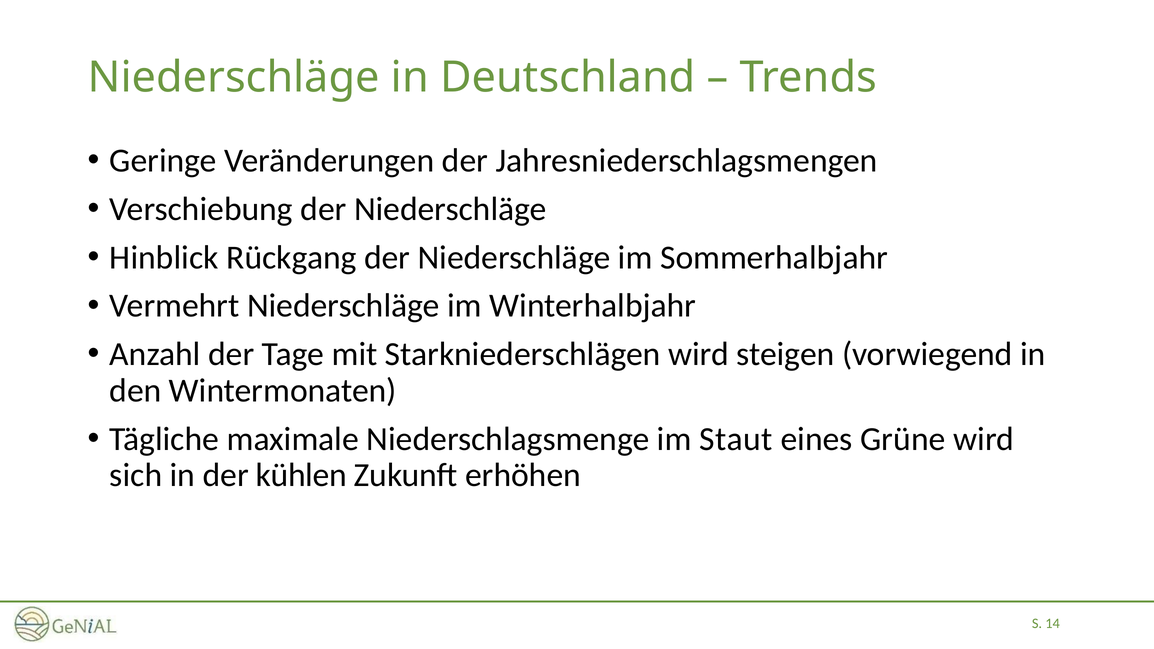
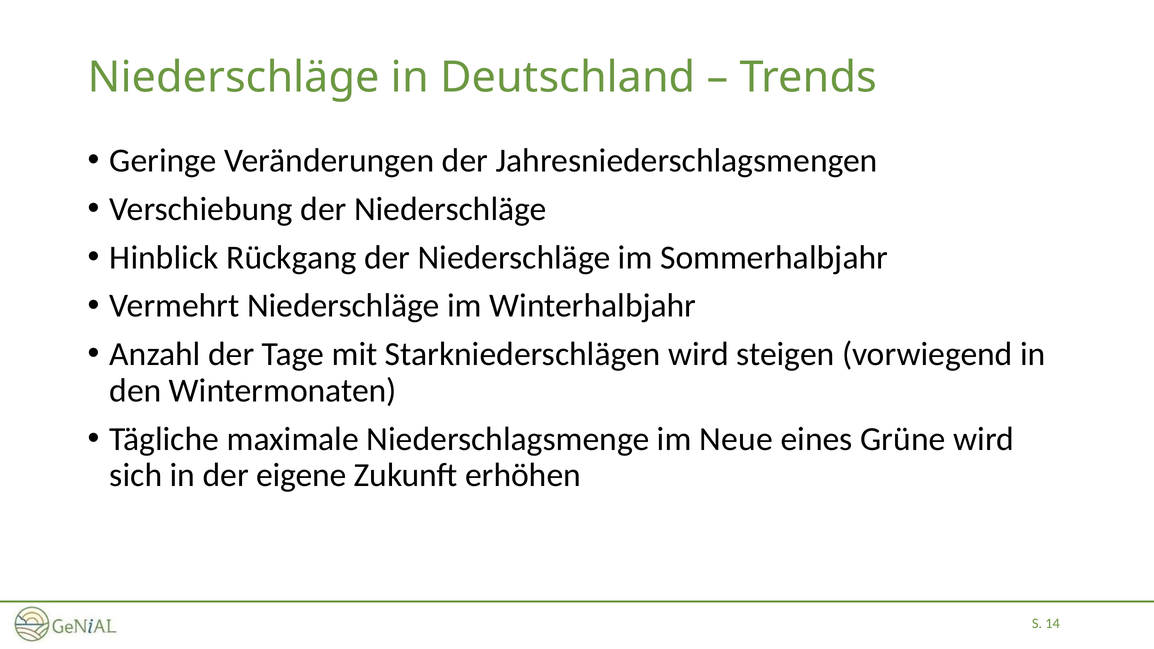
Staut: Staut -> Neue (736, 439)
kühlen: kühlen -> eigene (301, 475)
